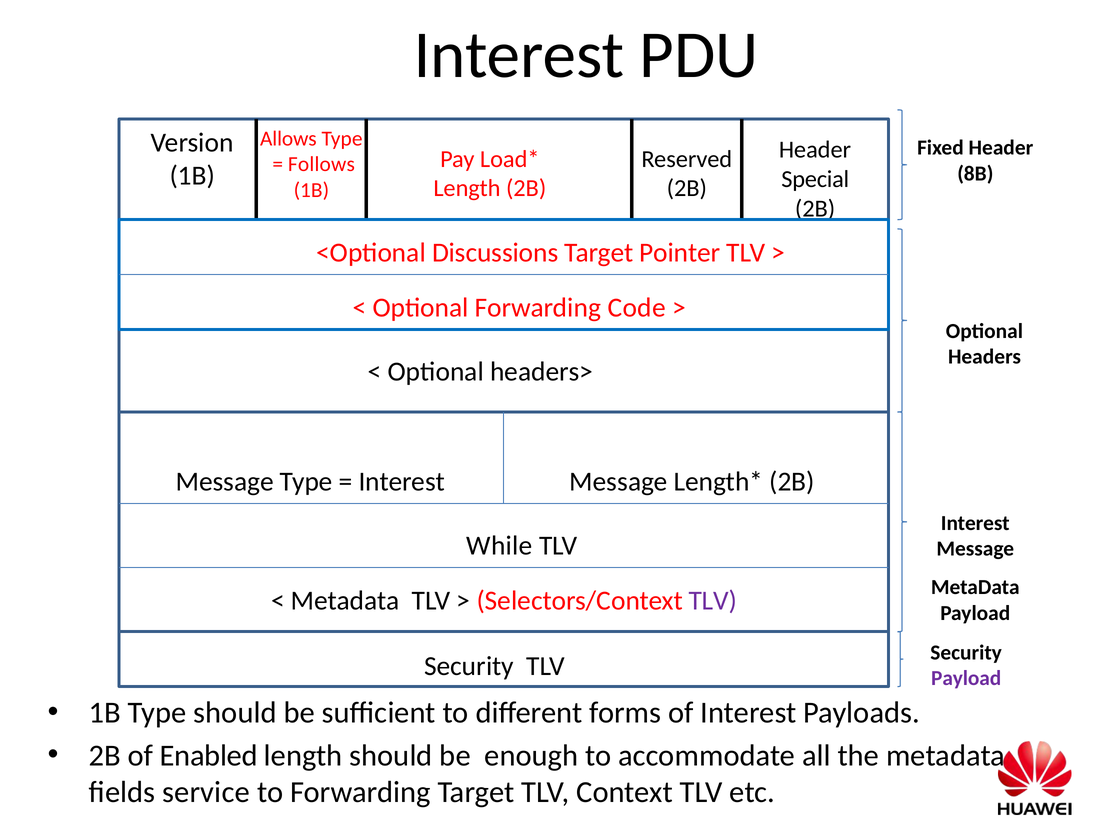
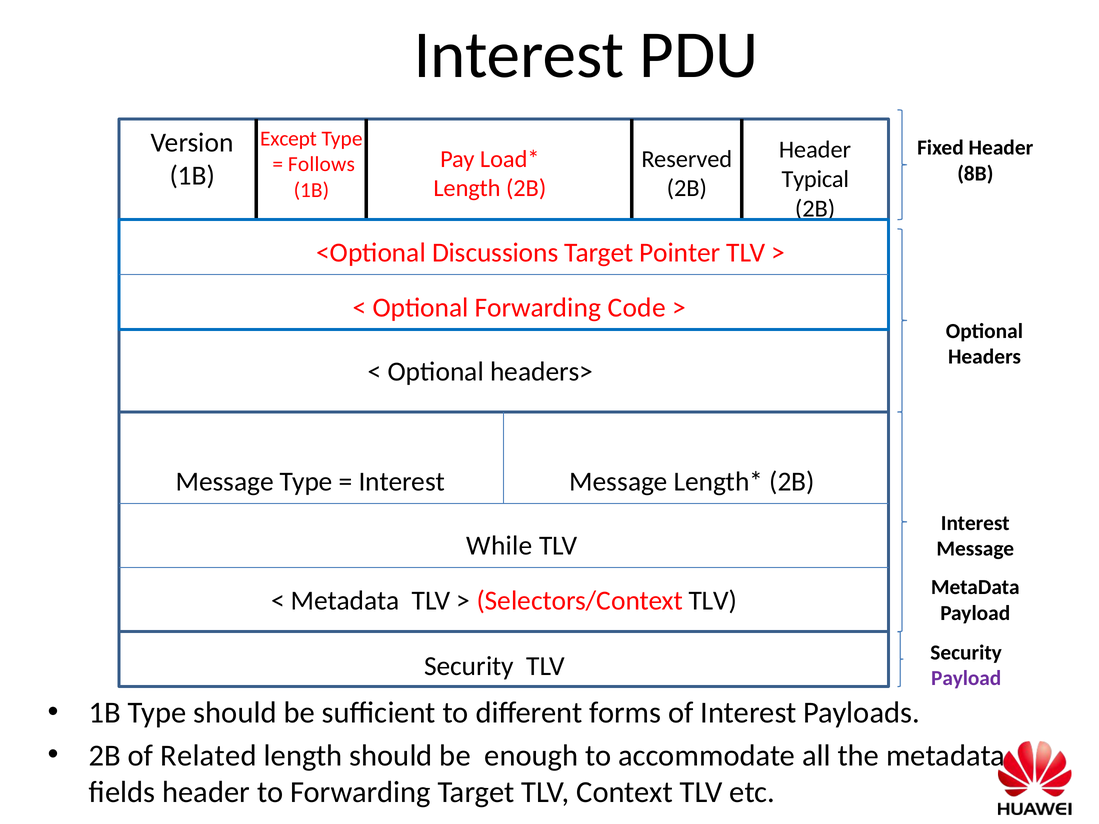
Allows: Allows -> Except (288, 139)
Special: Special -> Typical (815, 179)
TLV colour: purple -> black (713, 601)
Enabled: Enabled -> Related (208, 756)
fields service: service -> header (206, 792)
